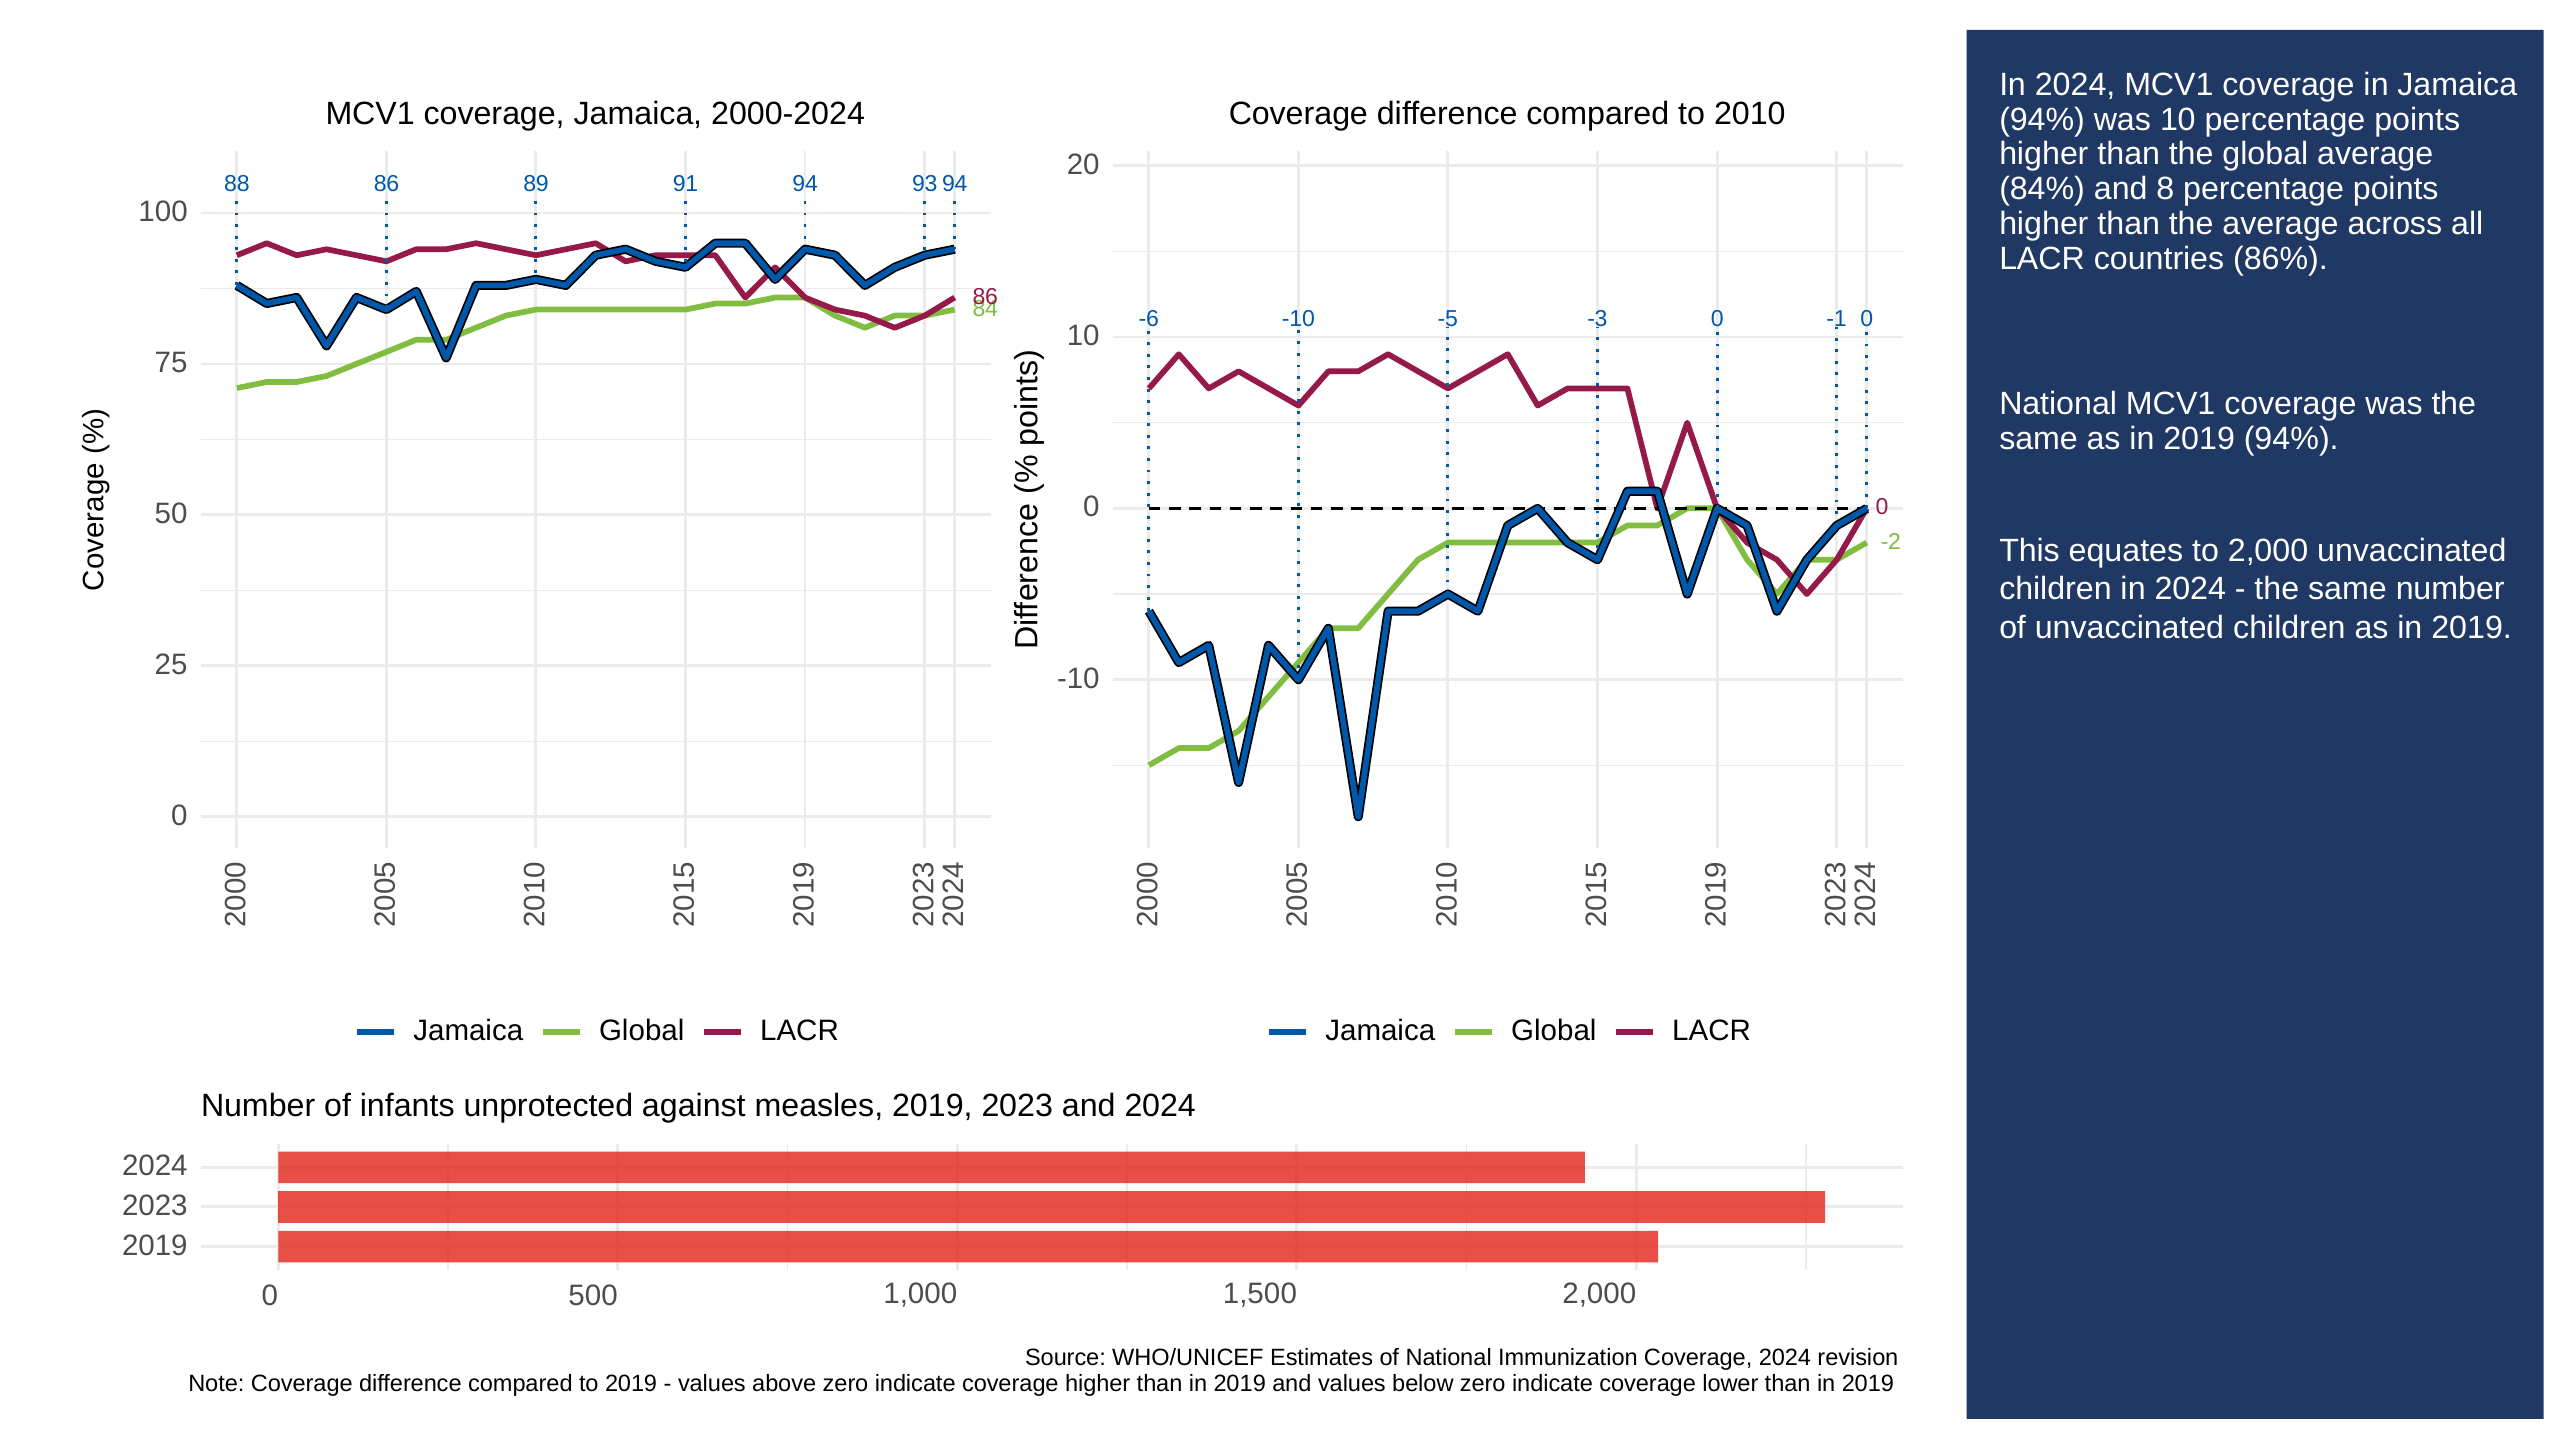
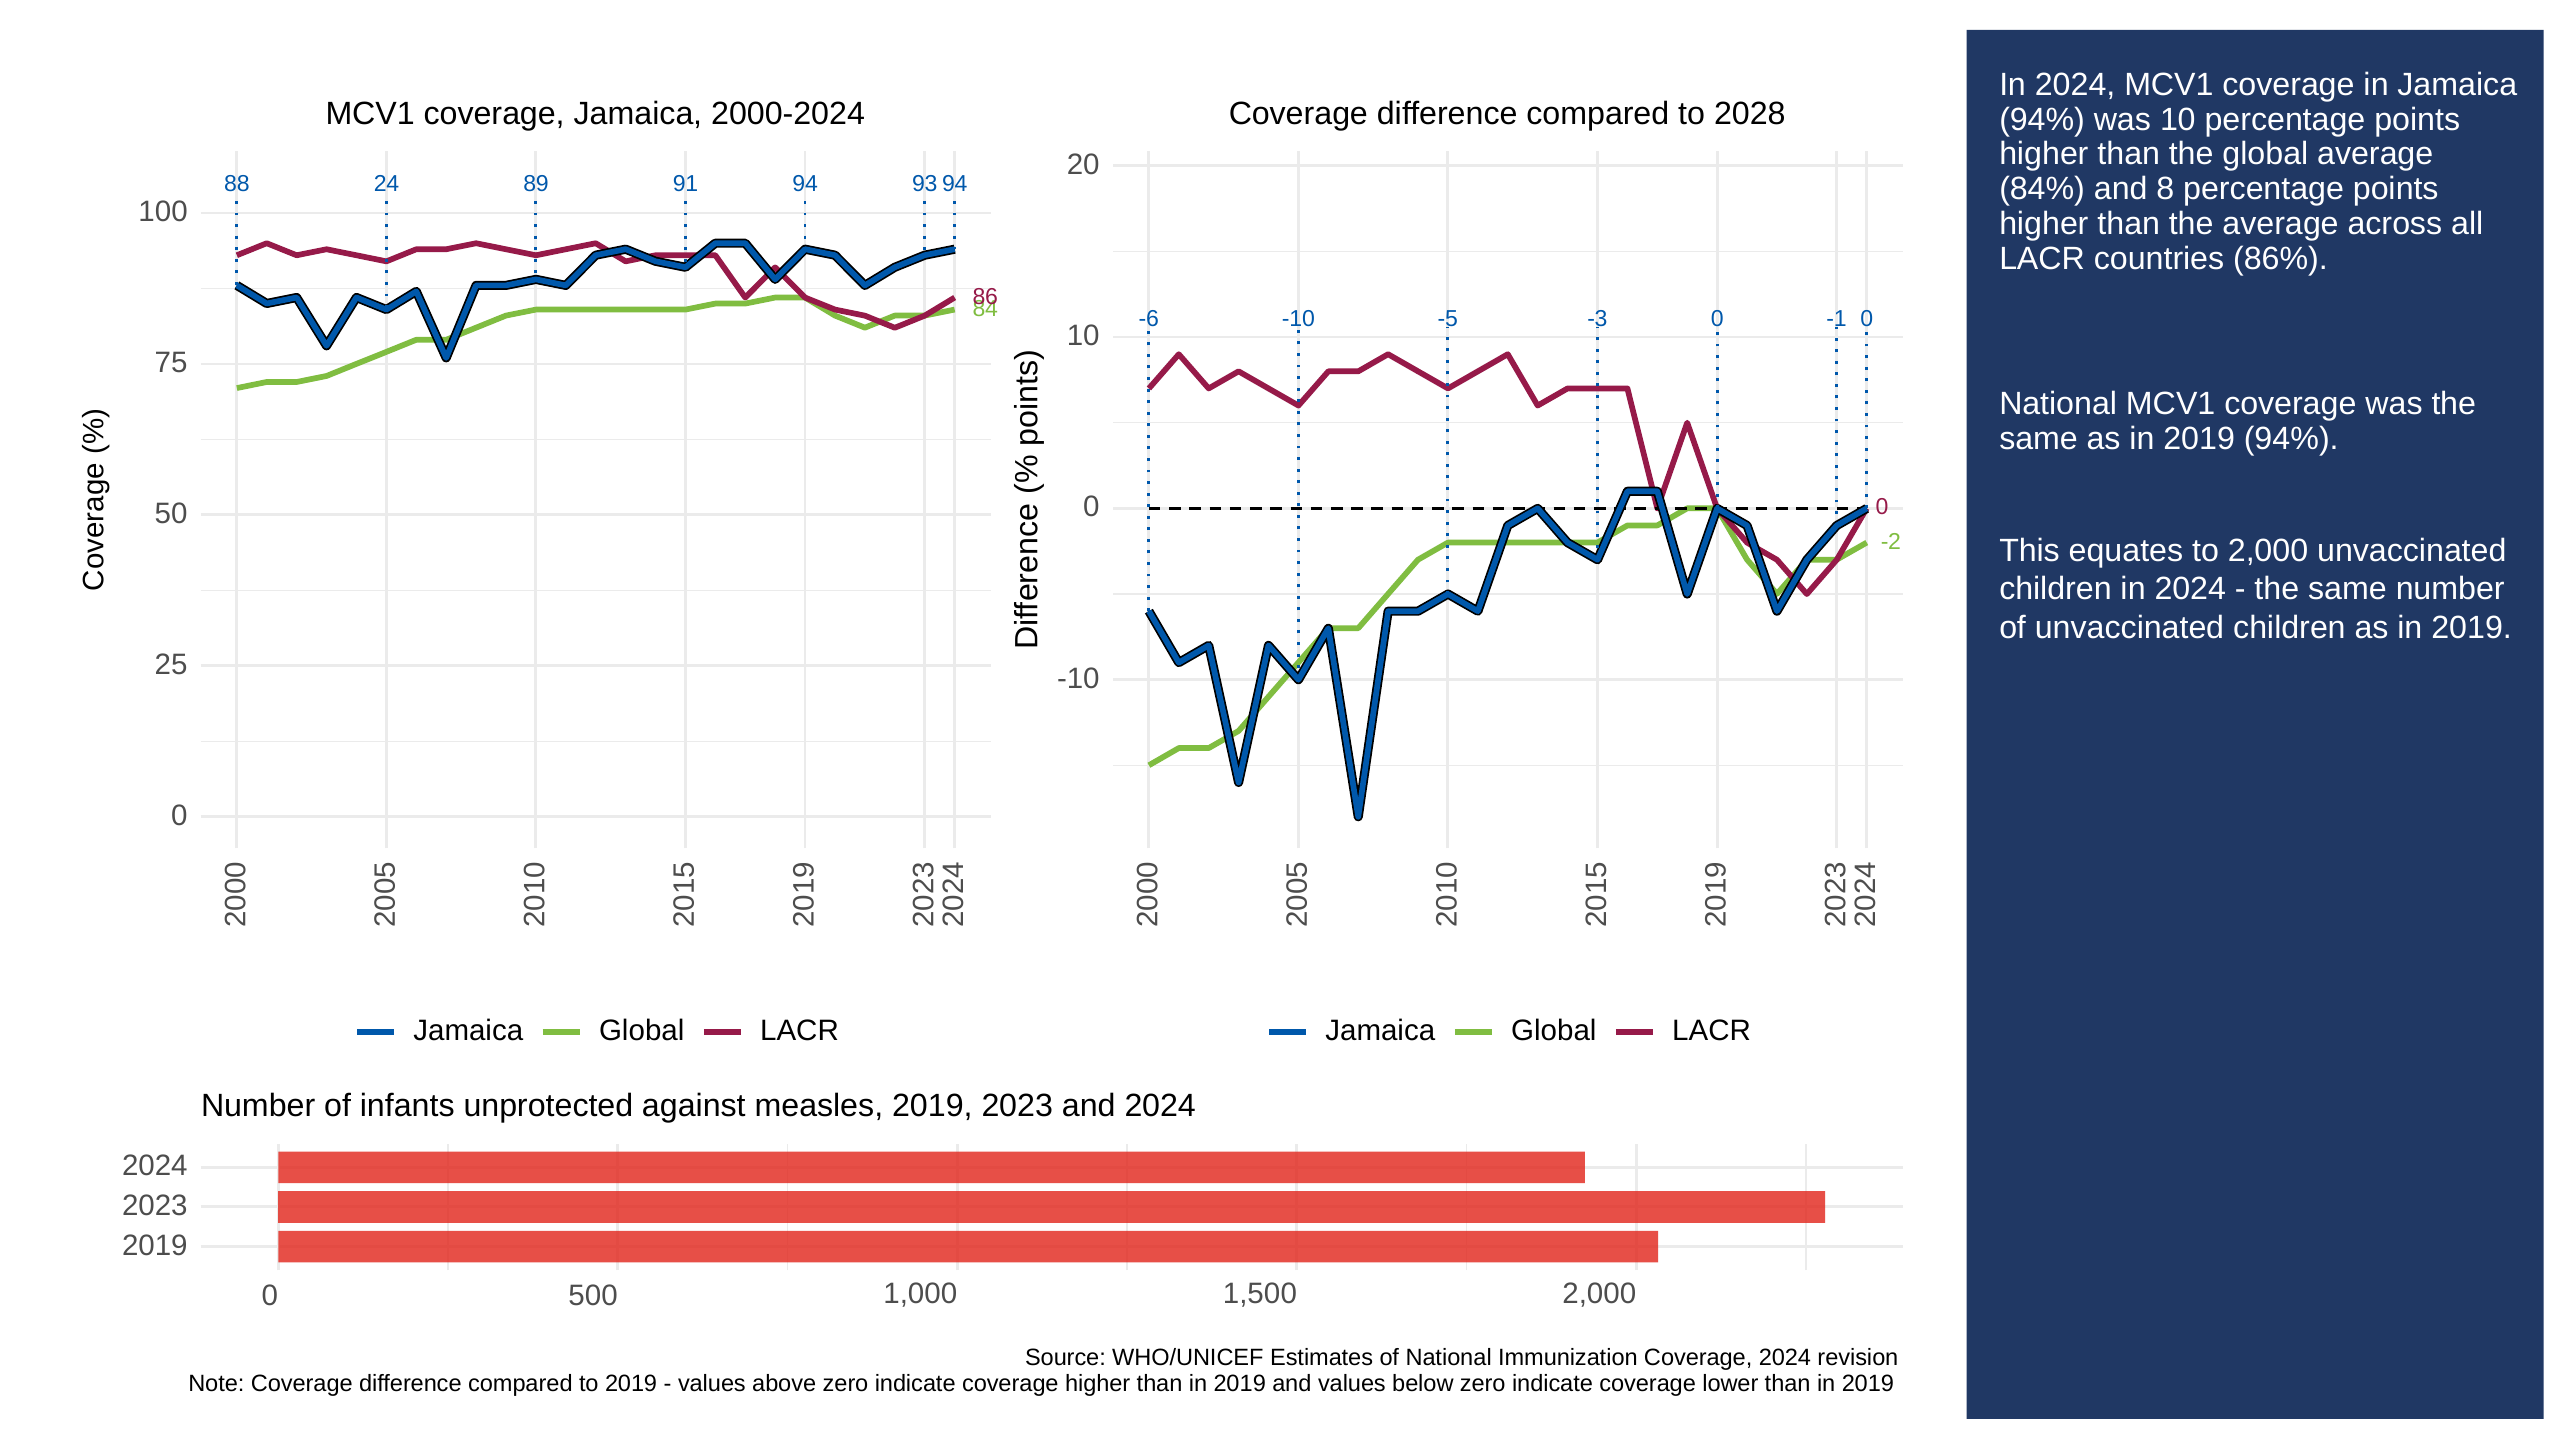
2010: 2010 -> 2028 (1750, 114)
88 86: 86 -> 24 (387, 184)
